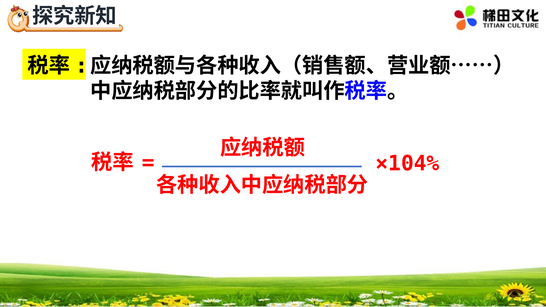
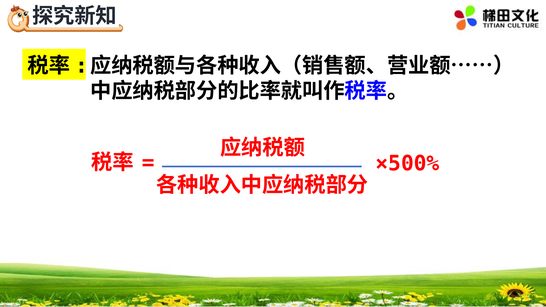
×104%: ×104% -> ×500% (407, 164)
